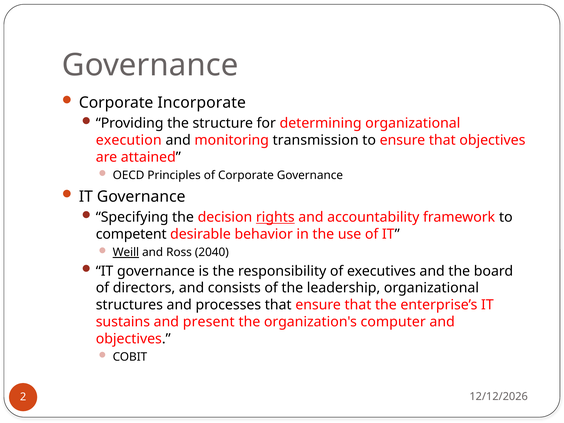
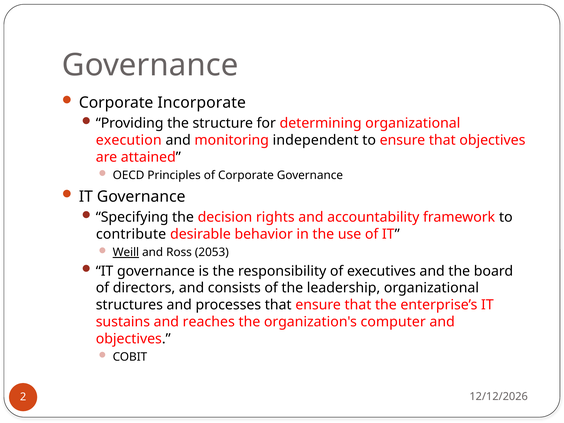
transmission: transmission -> independent (316, 140)
rights underline: present -> none (275, 217)
competent: competent -> contribute (131, 234)
2040: 2040 -> 2053 (212, 252)
present: present -> reaches (209, 322)
